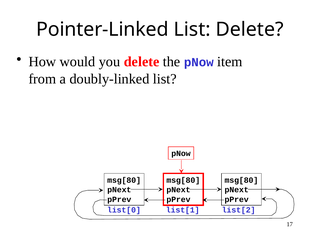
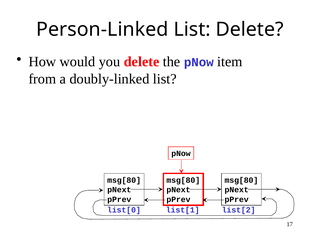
Pointer-Linked: Pointer-Linked -> Person-Linked (102, 29)
